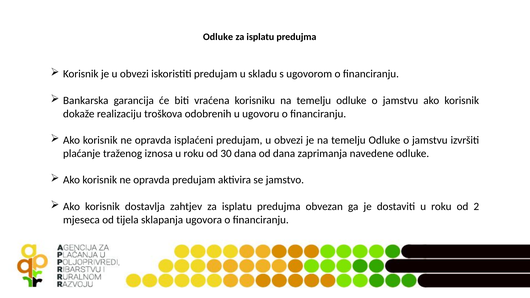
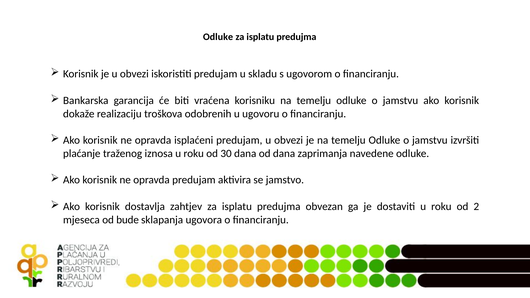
tijela: tijela -> bude (128, 220)
